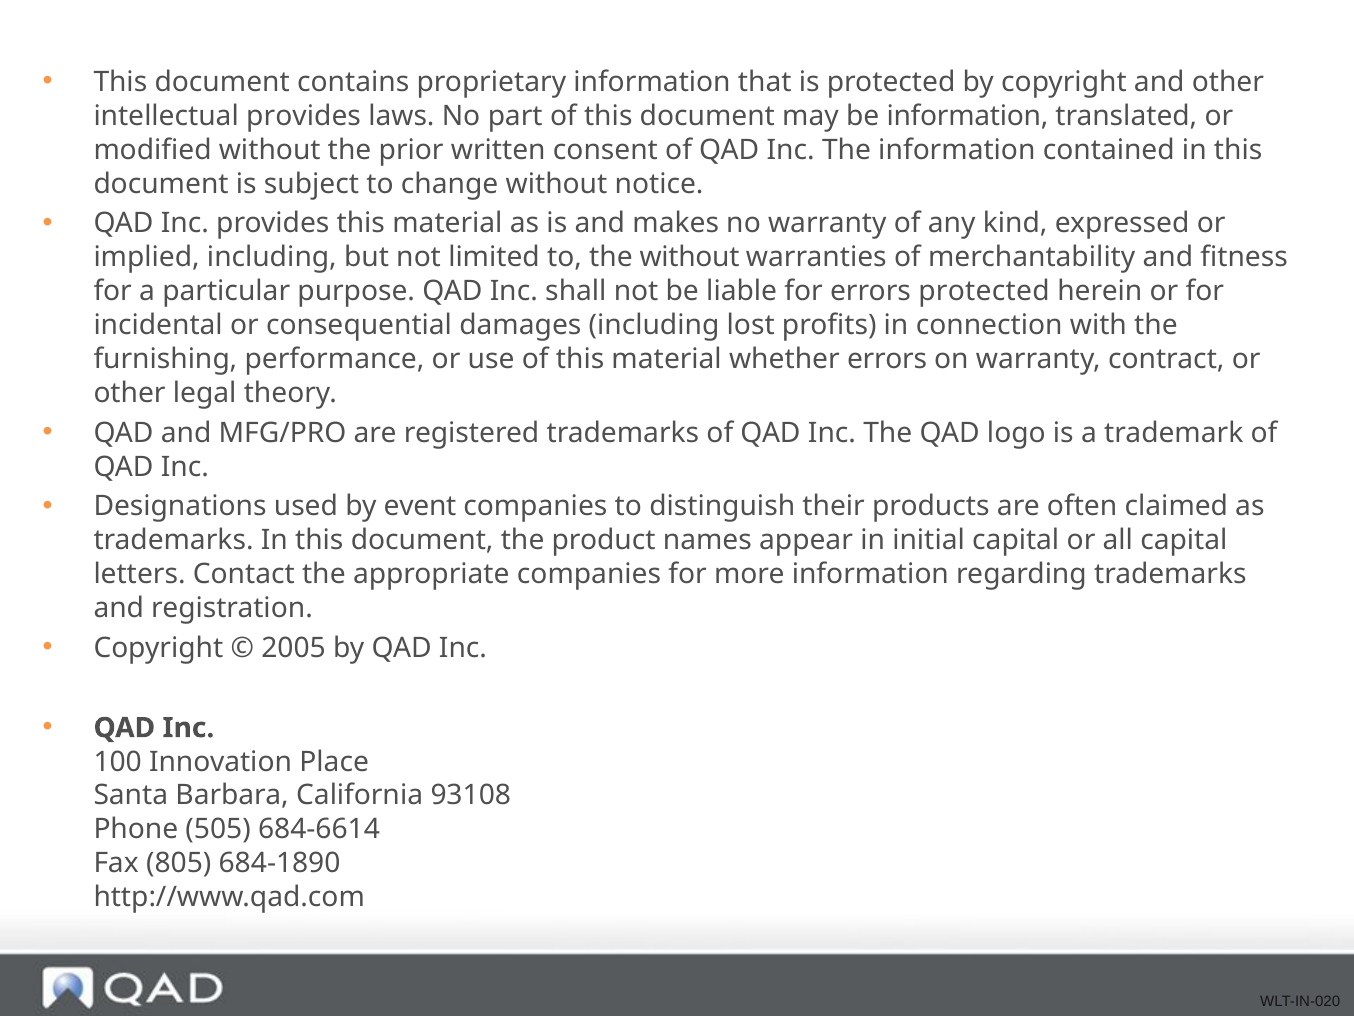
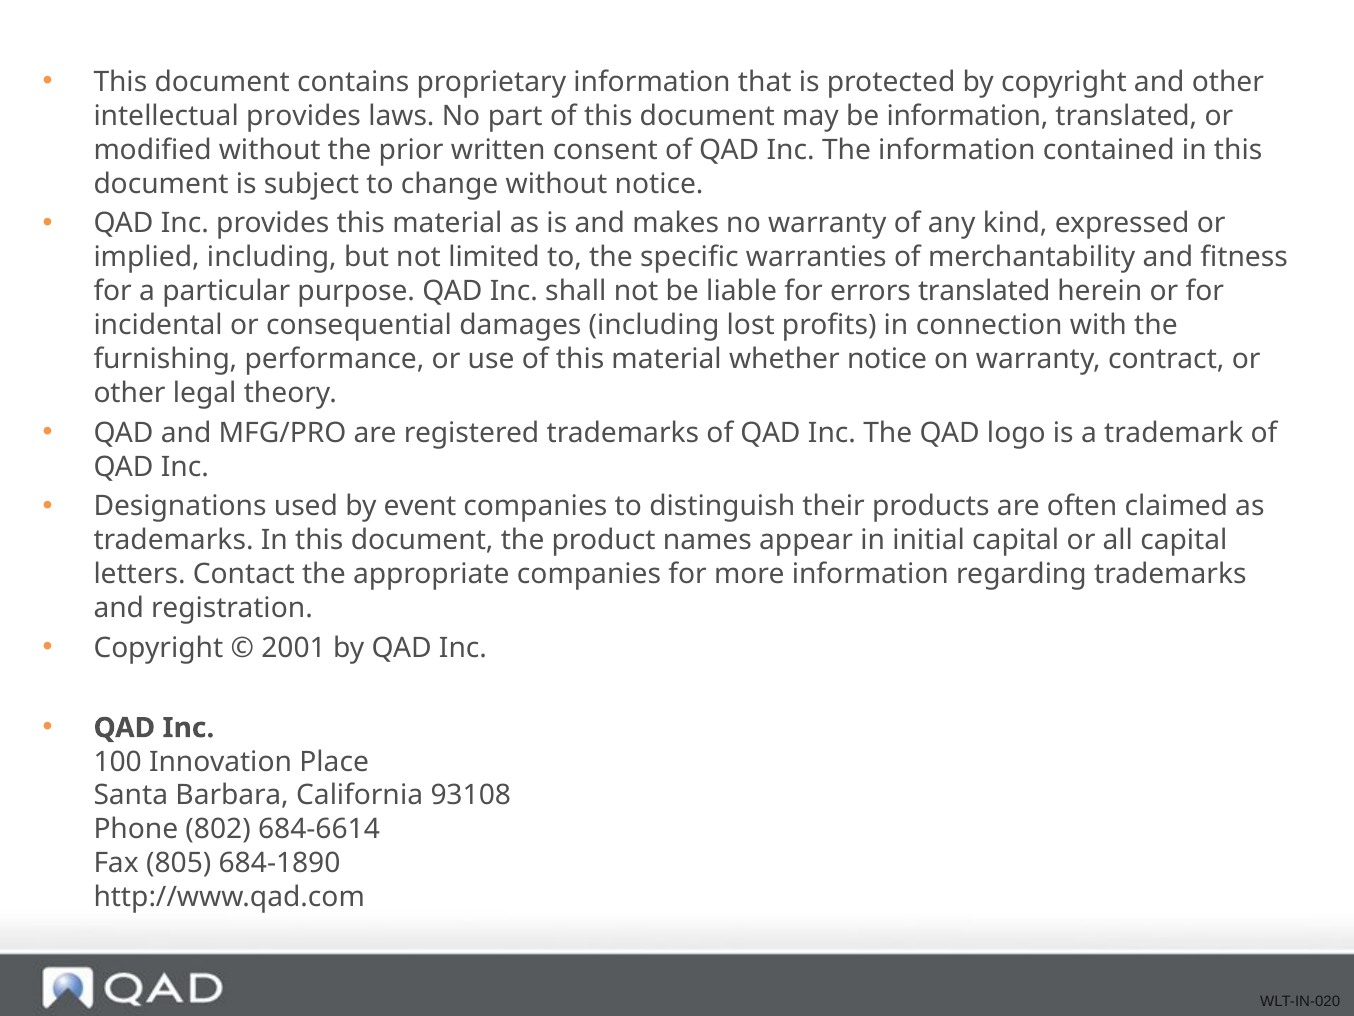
the without: without -> specific (689, 257)
errors protected: protected -> translated (984, 291)
whether errors: errors -> notice (887, 359)
2005: 2005 -> 2001 (294, 648)
505: 505 -> 802 (218, 829)
